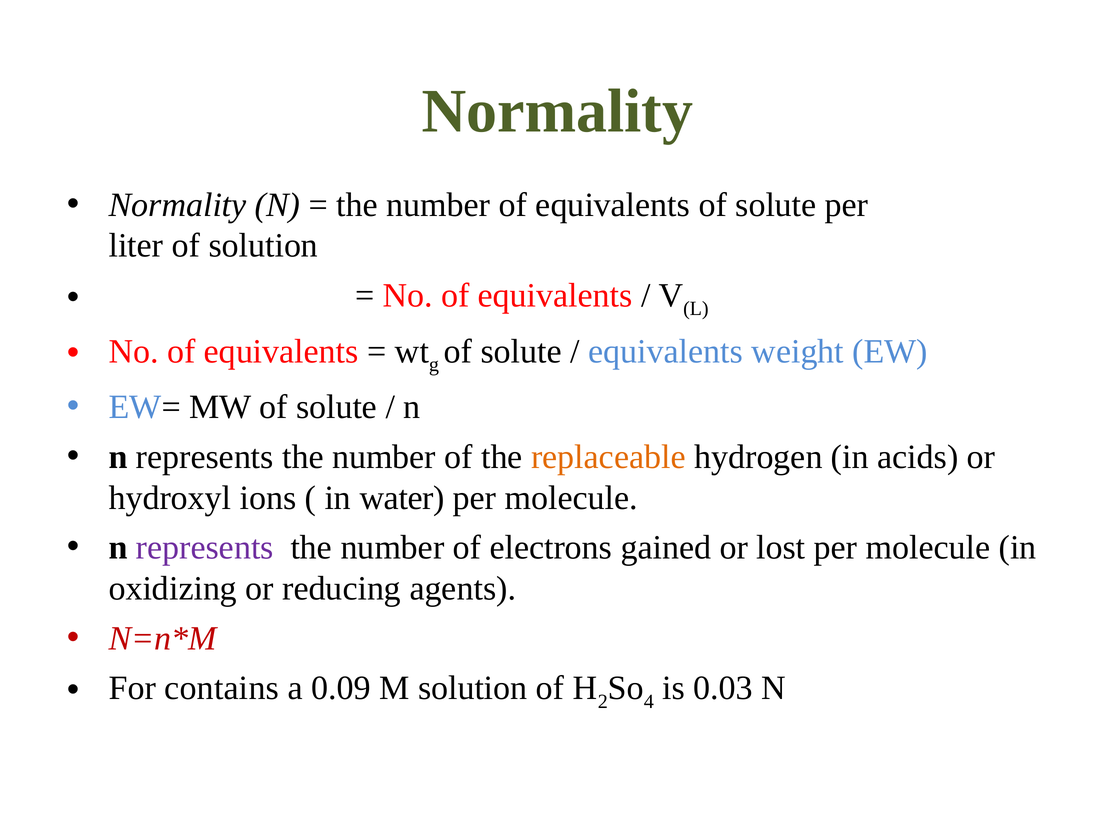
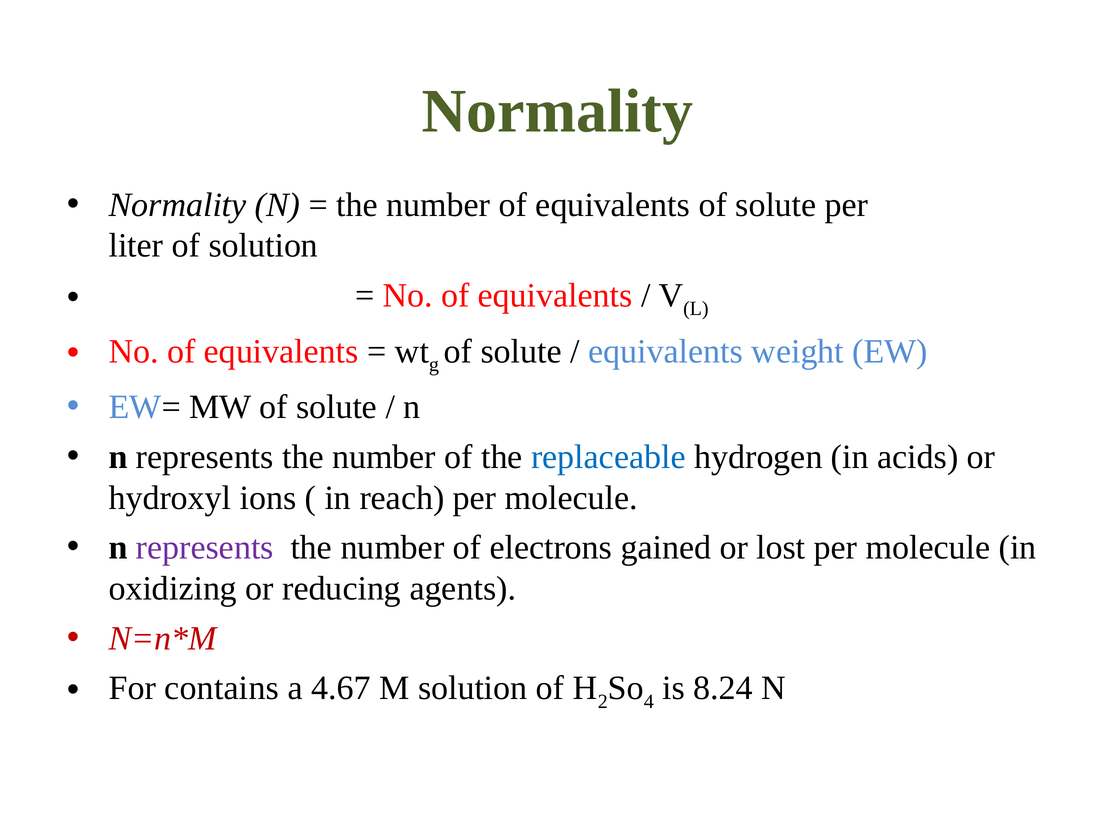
replaceable colour: orange -> blue (608, 457)
water: water -> reach (402, 498)
0.09: 0.09 -> 4.67 (341, 688)
0.03: 0.03 -> 8.24 (723, 688)
